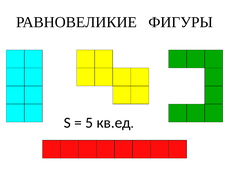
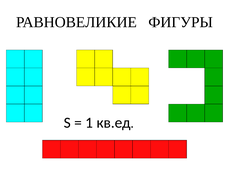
5: 5 -> 1 (89, 122)
